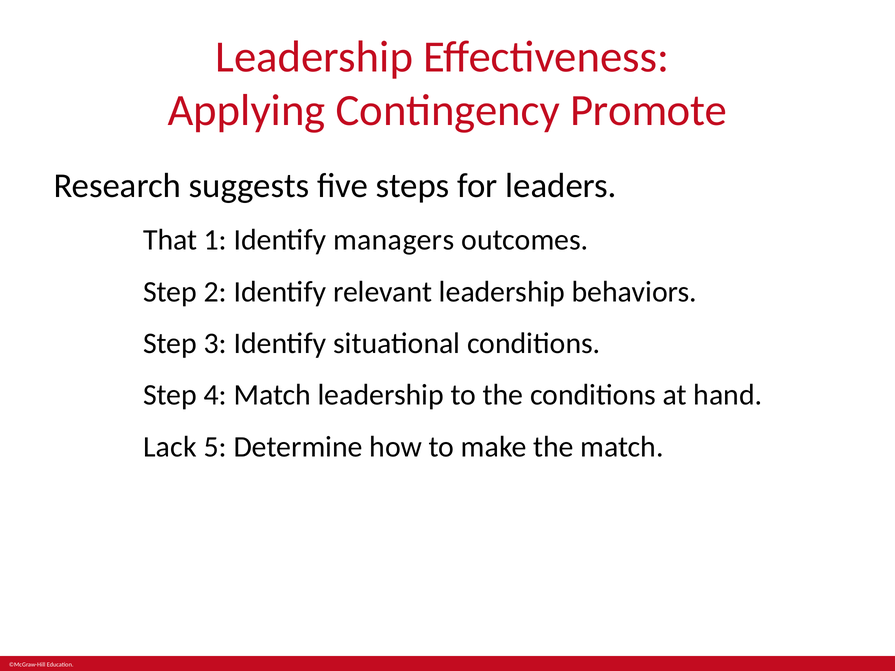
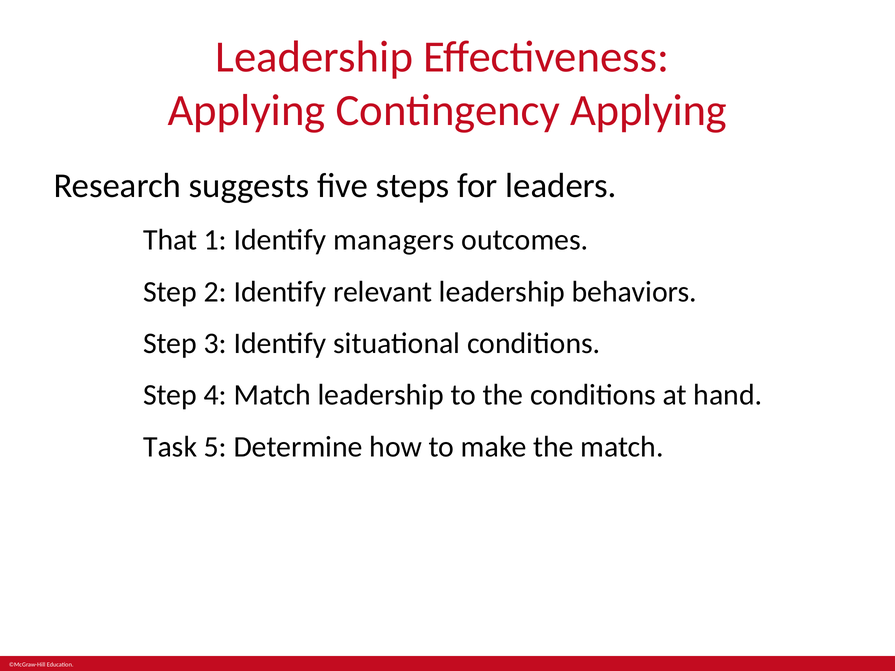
Contingency Promote: Promote -> Applying (649, 110)
Lack: Lack -> Task (170, 447)
